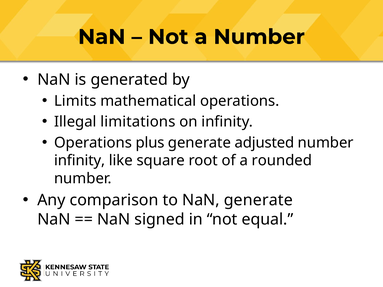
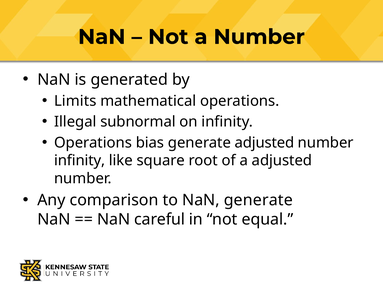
limitations: limitations -> subnormal (138, 122)
plus: plus -> bias (150, 143)
a rounded: rounded -> adjusted (282, 161)
signed: signed -> careful (160, 219)
